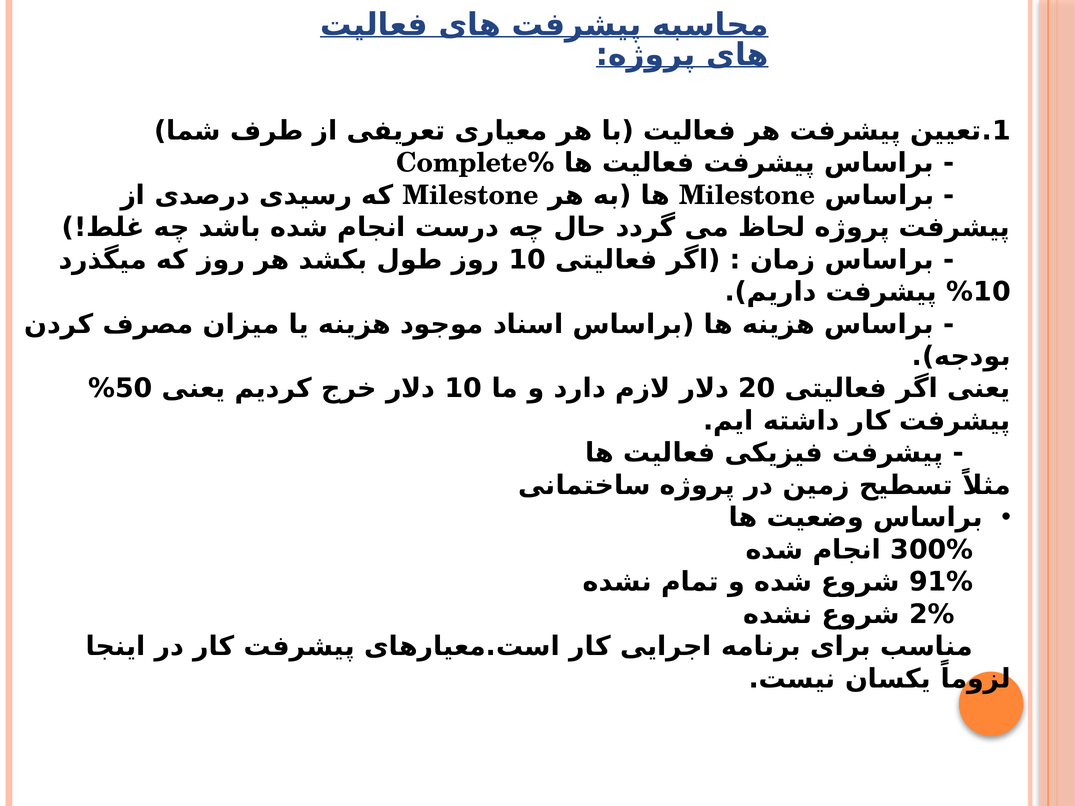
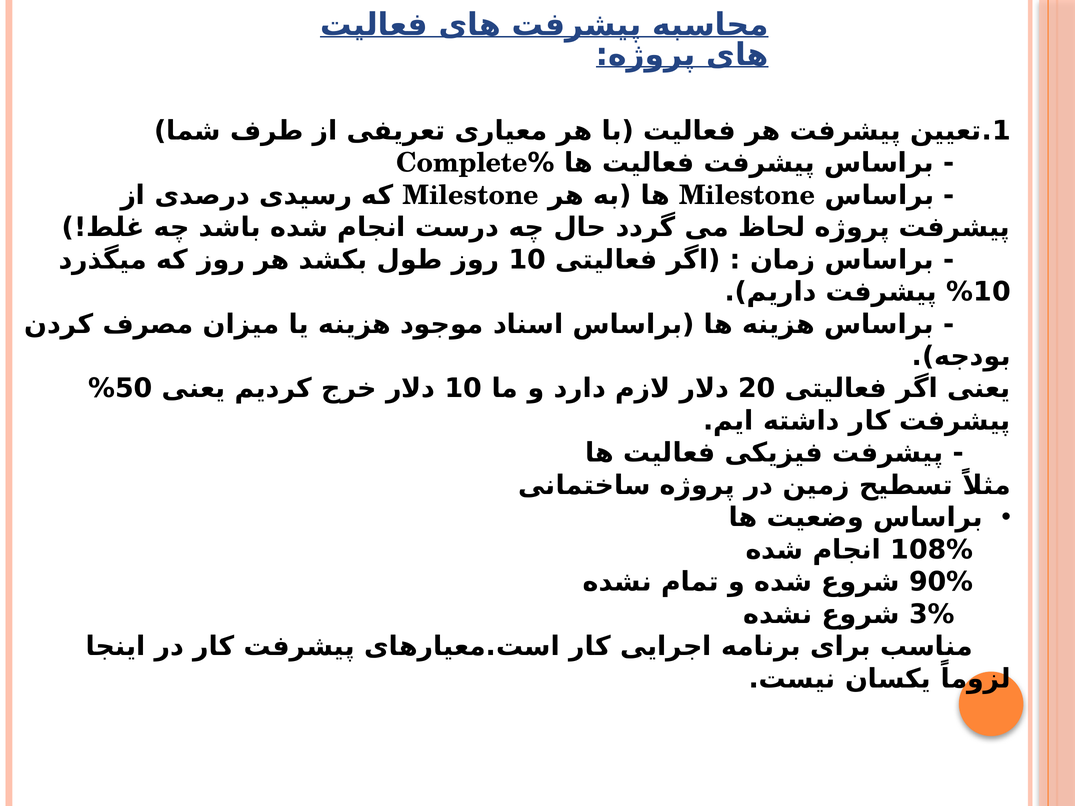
300%: 300% -> 108% (932, 550)
91%: 91% -> 90% (941, 582)
2%: 2% -> 3% (932, 615)
